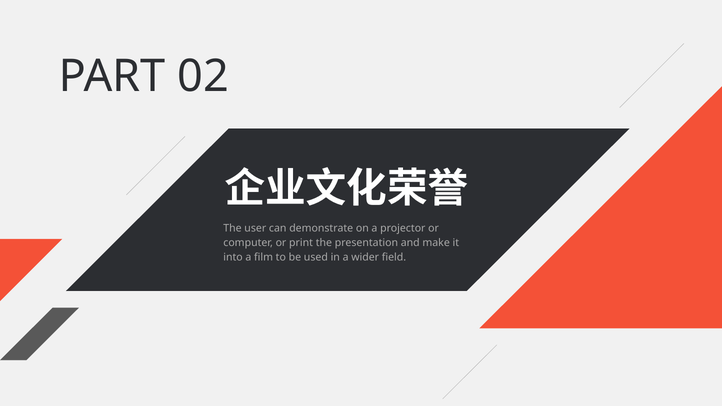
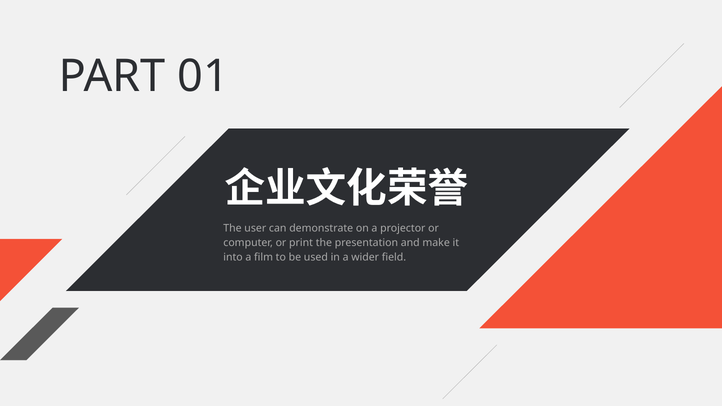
02: 02 -> 01 (203, 76)
